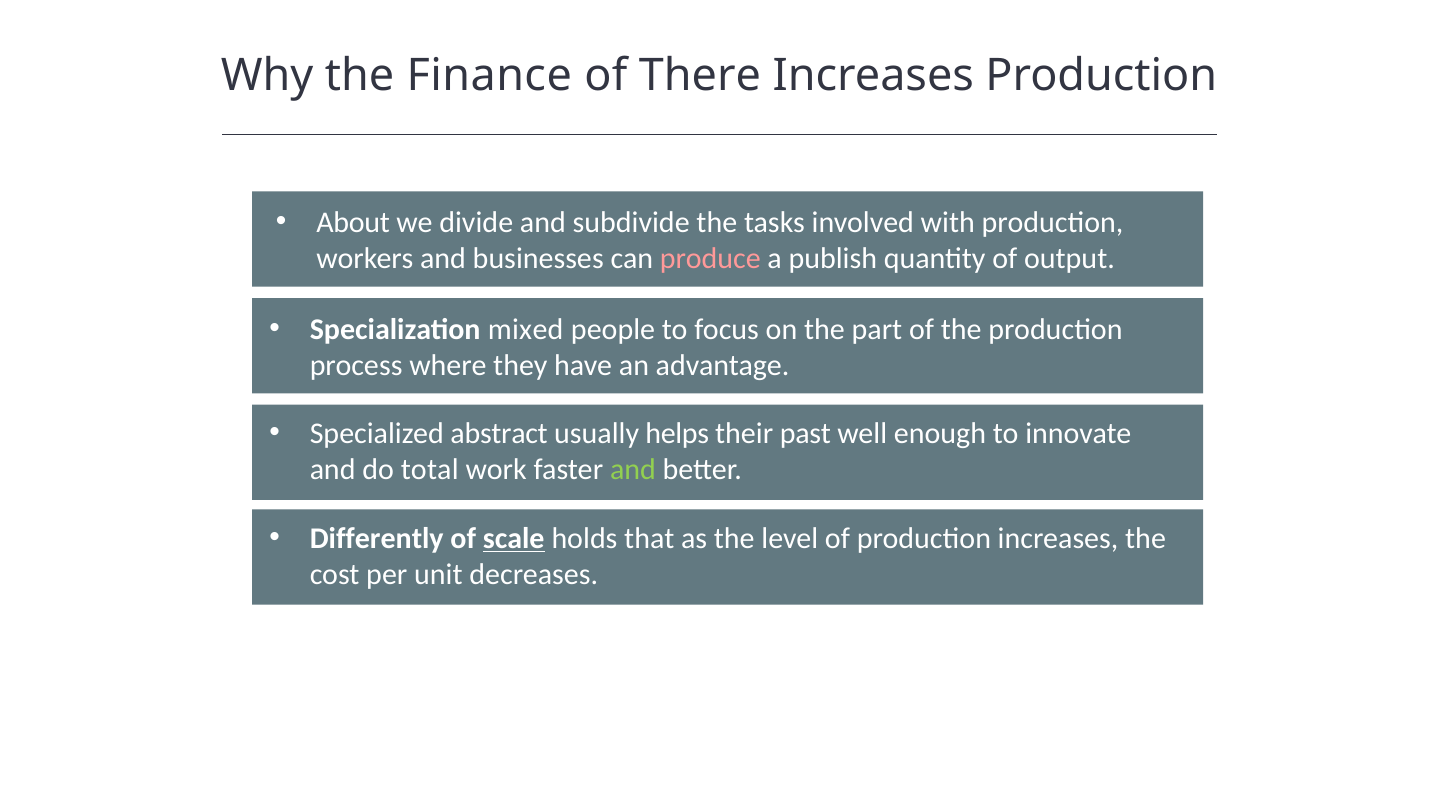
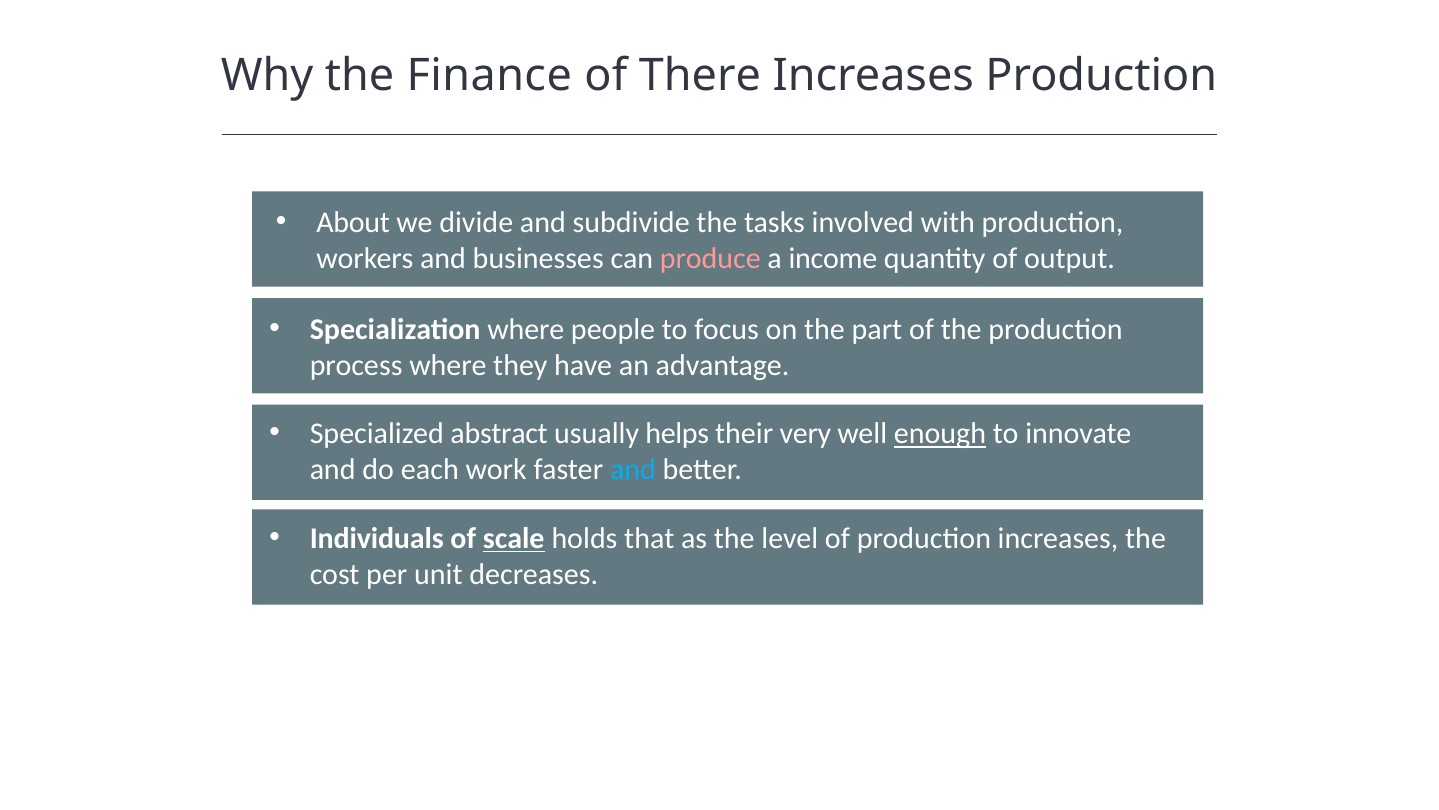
publish: publish -> income (833, 258)
Specialization mixed: mixed -> where (526, 329)
past: past -> very (805, 433)
enough underline: none -> present (940, 433)
total: total -> each (430, 469)
and colour: light green -> light blue (633, 469)
Differently: Differently -> Individuals (377, 538)
